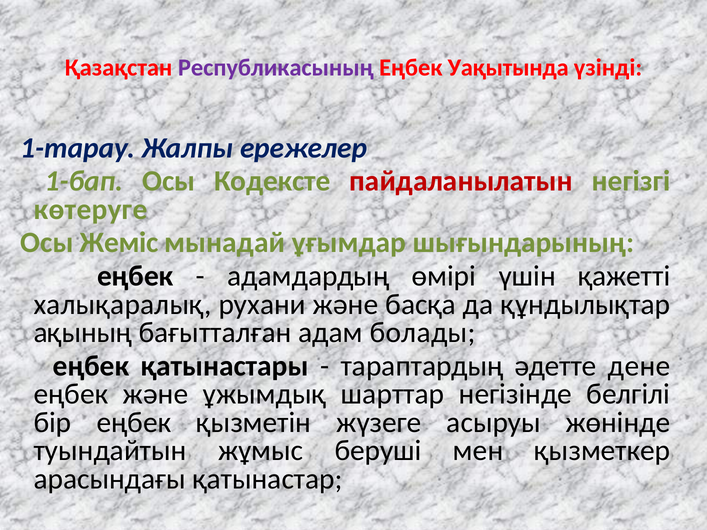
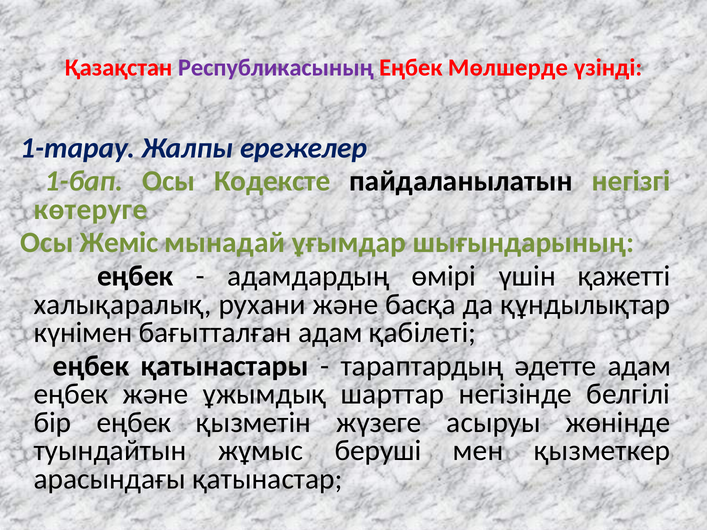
Уақытында: Уақытында -> Мөлшерде (508, 68)
пайдаланылатын colour: red -> black (461, 181)
ақының: ақының -> күнімен (83, 333)
болады: болады -> қабiлетi (423, 333)
әдетте дене: дене -> адам (639, 366)
